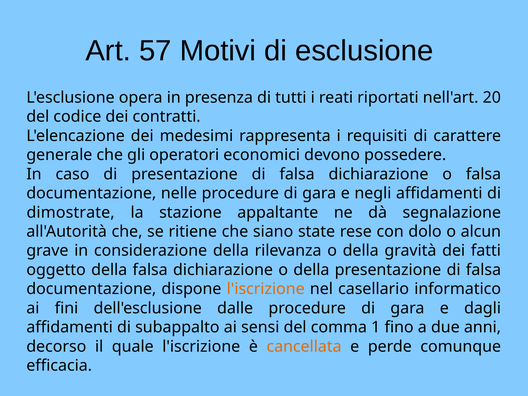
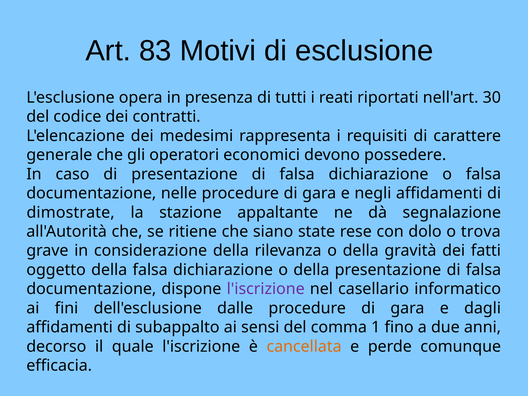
57: 57 -> 83 (155, 51)
20: 20 -> 30 (492, 97)
alcun: alcun -> trova (481, 232)
l'iscrizione colour: orange -> purple (266, 289)
